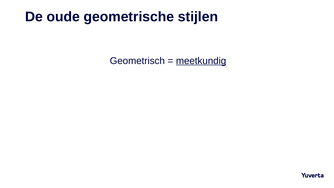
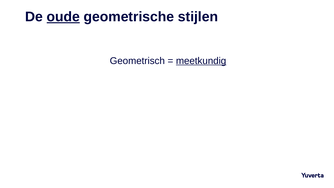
oude underline: none -> present (63, 17)
